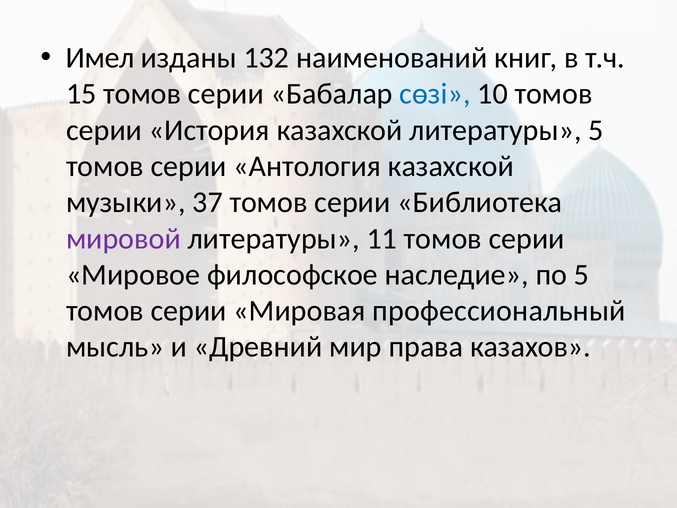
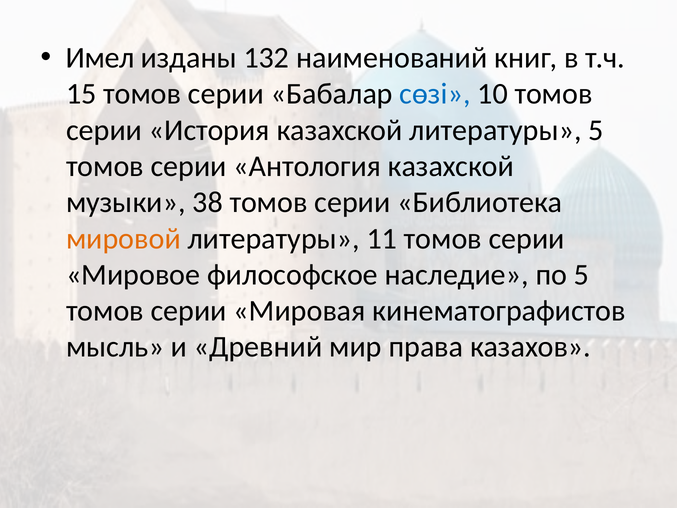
37: 37 -> 38 (208, 202)
мировой colour: purple -> orange (123, 238)
профессиональный: профессиональный -> кинематографистов (499, 311)
